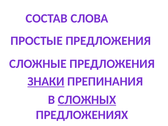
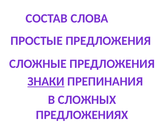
СЛОЖНЫХ underline: present -> none (87, 100)
